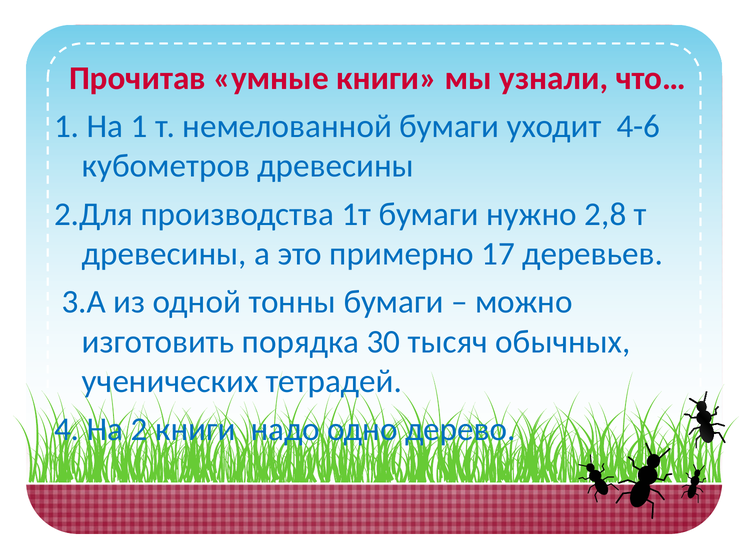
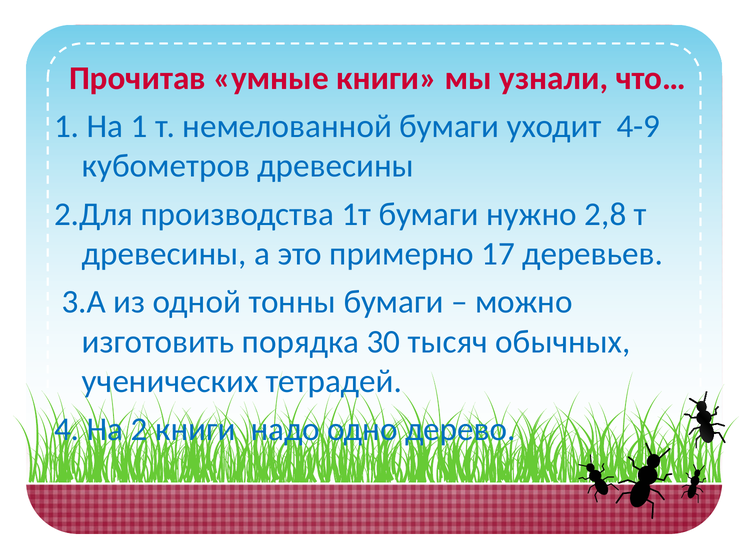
4-6: 4-6 -> 4-9 (638, 126)
